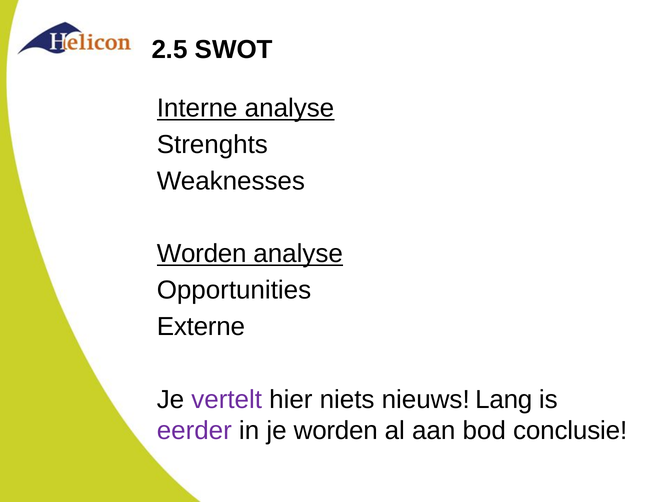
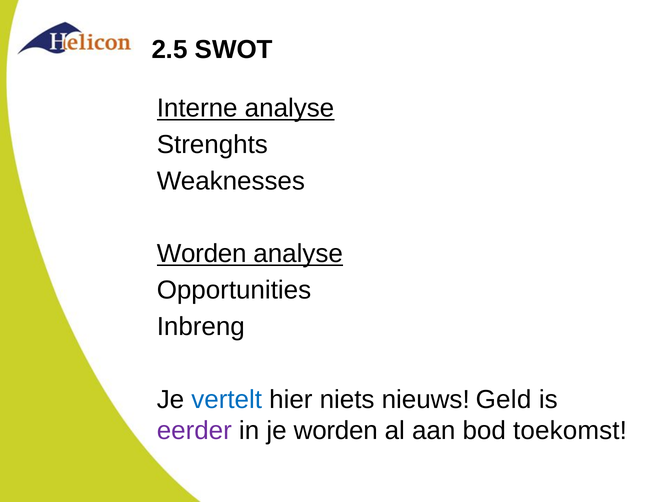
Externe: Externe -> Inbreng (201, 327)
vertelt colour: purple -> blue (227, 399)
Lang: Lang -> Geld (504, 399)
conclusie: conclusie -> toekomst (570, 430)
